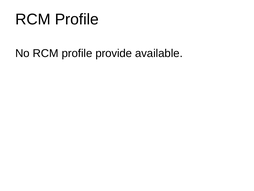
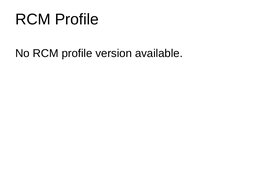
provide: provide -> version (114, 53)
